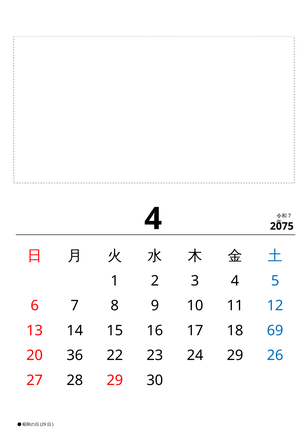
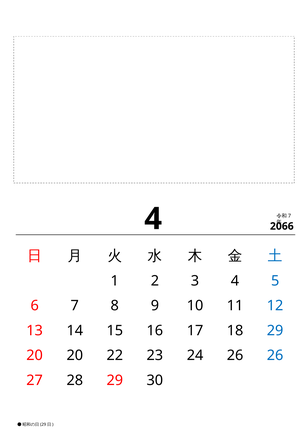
2075: 2075 -> 2066 (282, 226)
18 69: 69 -> 29 (275, 330)
20 36: 36 -> 20 (75, 355)
24 29: 29 -> 26 (235, 355)
